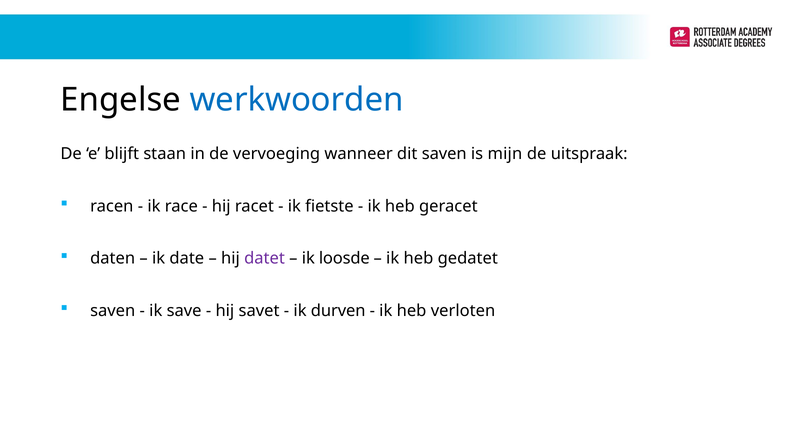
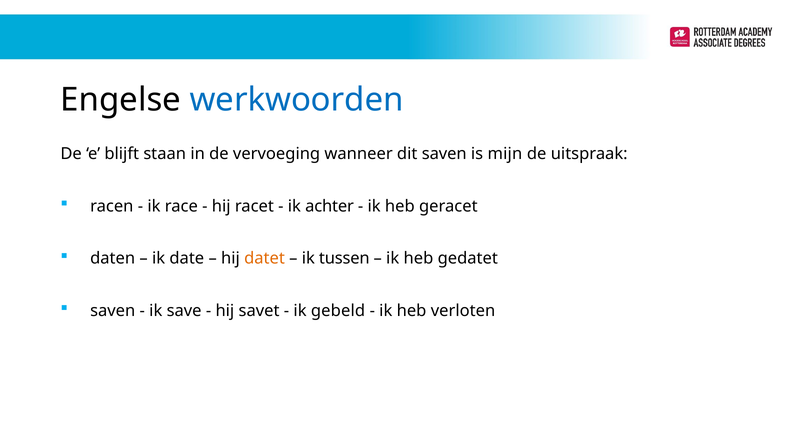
fietste: fietste -> achter (330, 206)
datet colour: purple -> orange (265, 259)
loosde: loosde -> tussen (344, 259)
durven: durven -> gebeld (338, 311)
